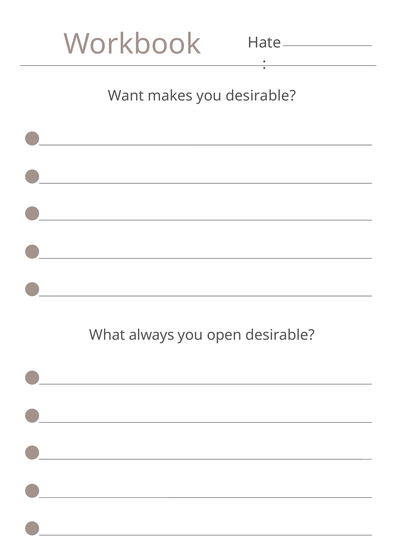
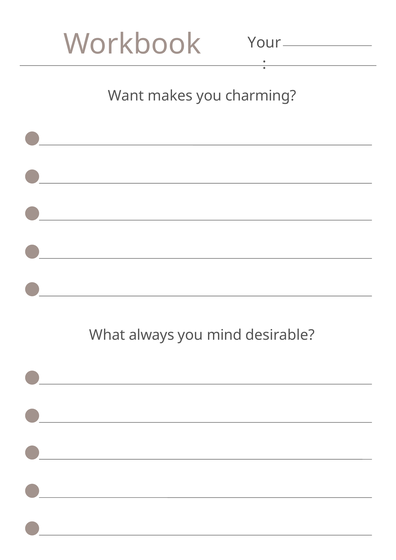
Hate: Hate -> Your (264, 43)
you desirable: desirable -> charming (261, 96)
open: open -> mind (224, 335)
